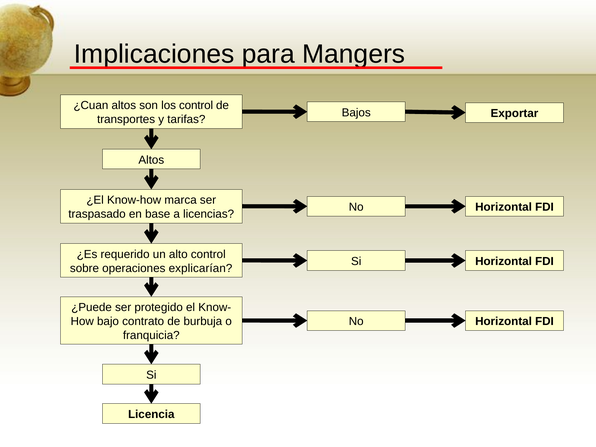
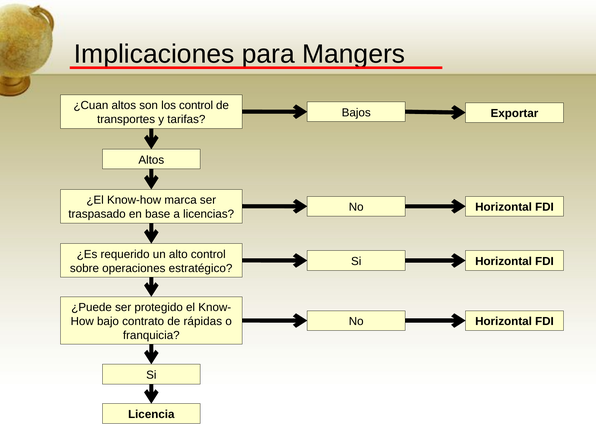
explicarían: explicarían -> estratégico (201, 268)
burbuja: burbuja -> rápidas (203, 321)
